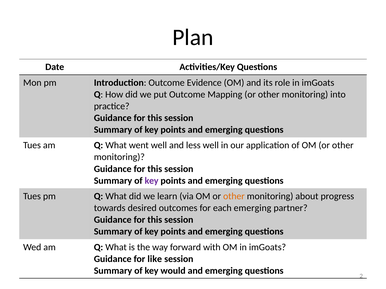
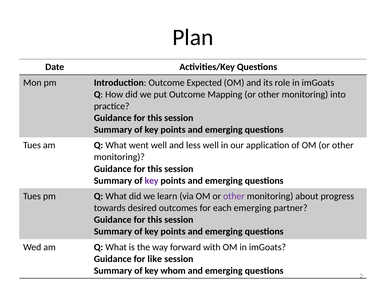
Evidence: Evidence -> Expected (204, 83)
other colour: orange -> purple (234, 197)
would: would -> whom (173, 271)
